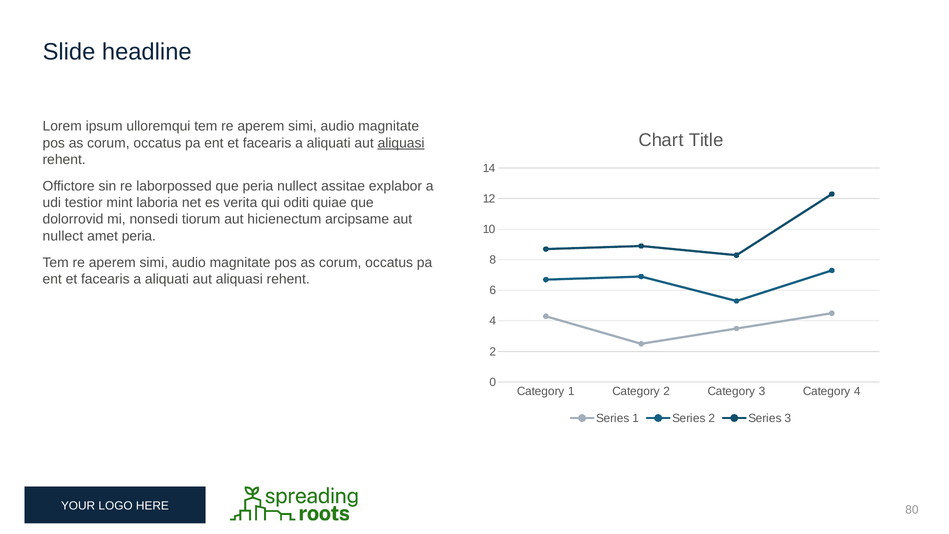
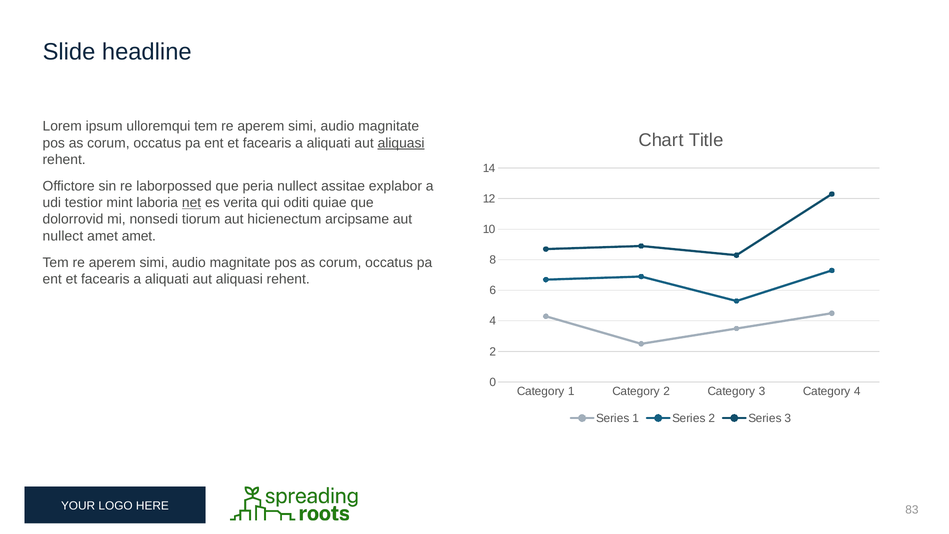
net underline: none -> present (192, 203)
amet peria: peria -> amet (139, 236)
80: 80 -> 83 (912, 510)
